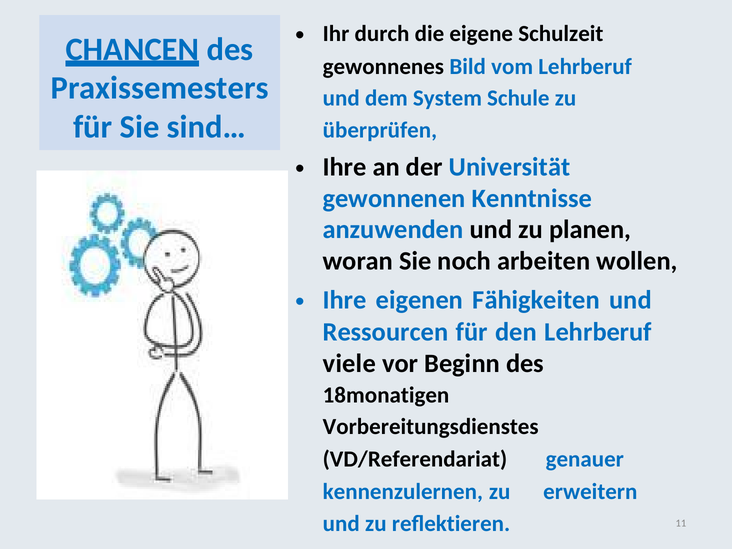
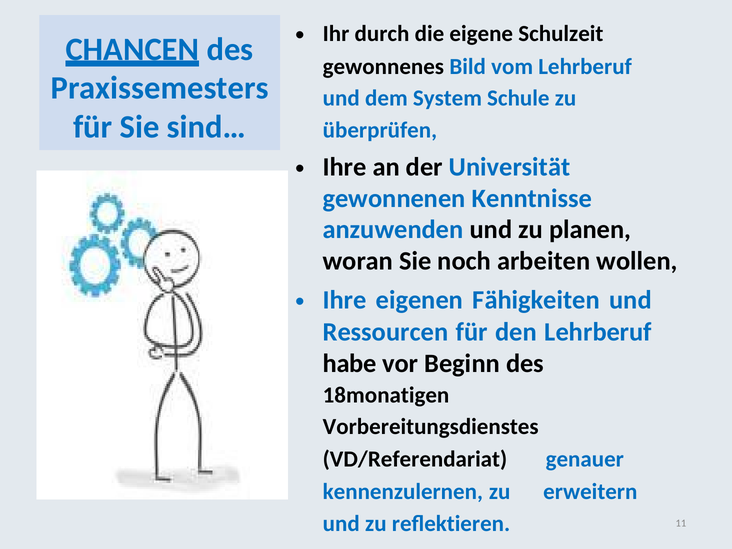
viele: viele -> habe (350, 364)
